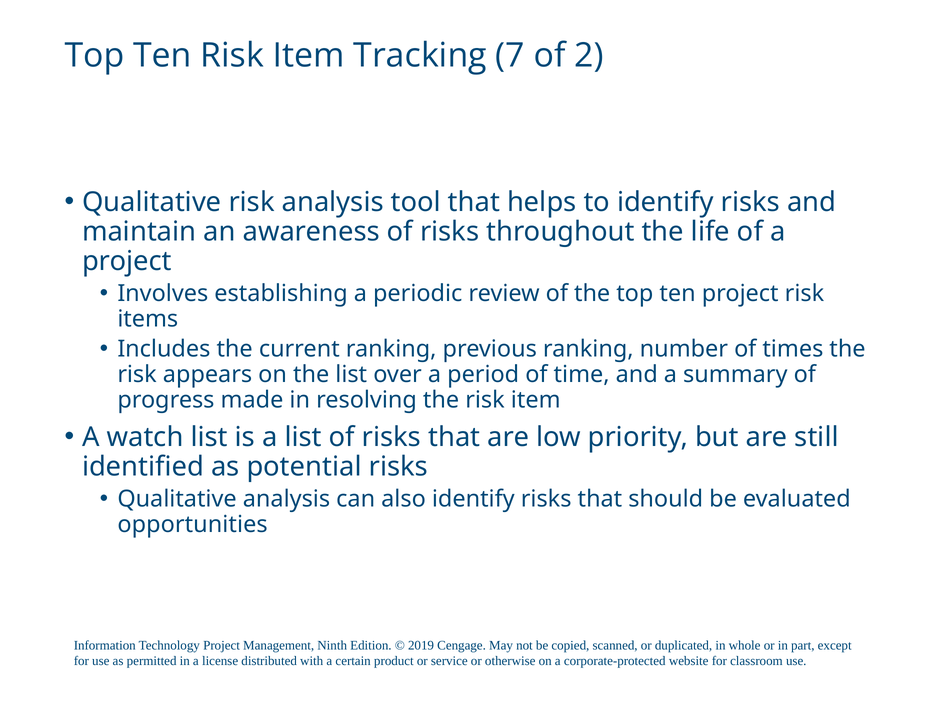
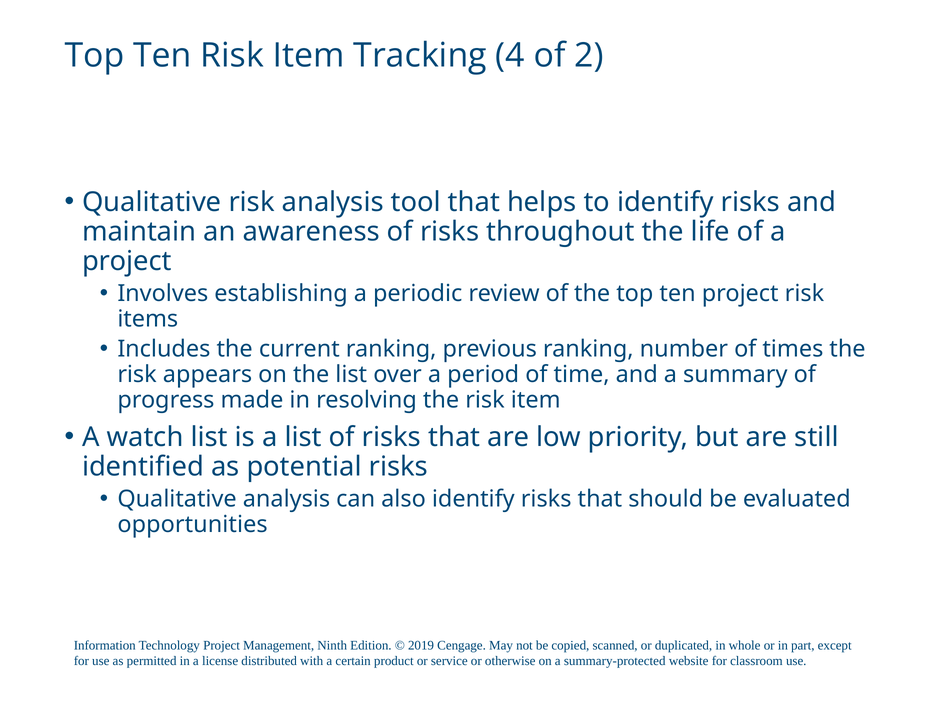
7: 7 -> 4 (510, 56)
corporate-protected: corporate-protected -> summary-protected (615, 661)
